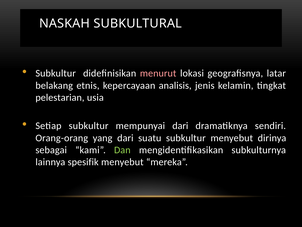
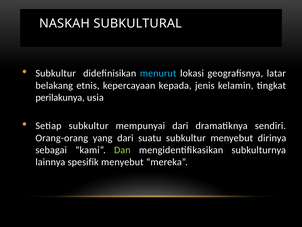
menurut colour: pink -> light blue (158, 73)
analisis: analisis -> kepada (175, 85)
pelestarian: pelestarian -> perilakunya (60, 97)
